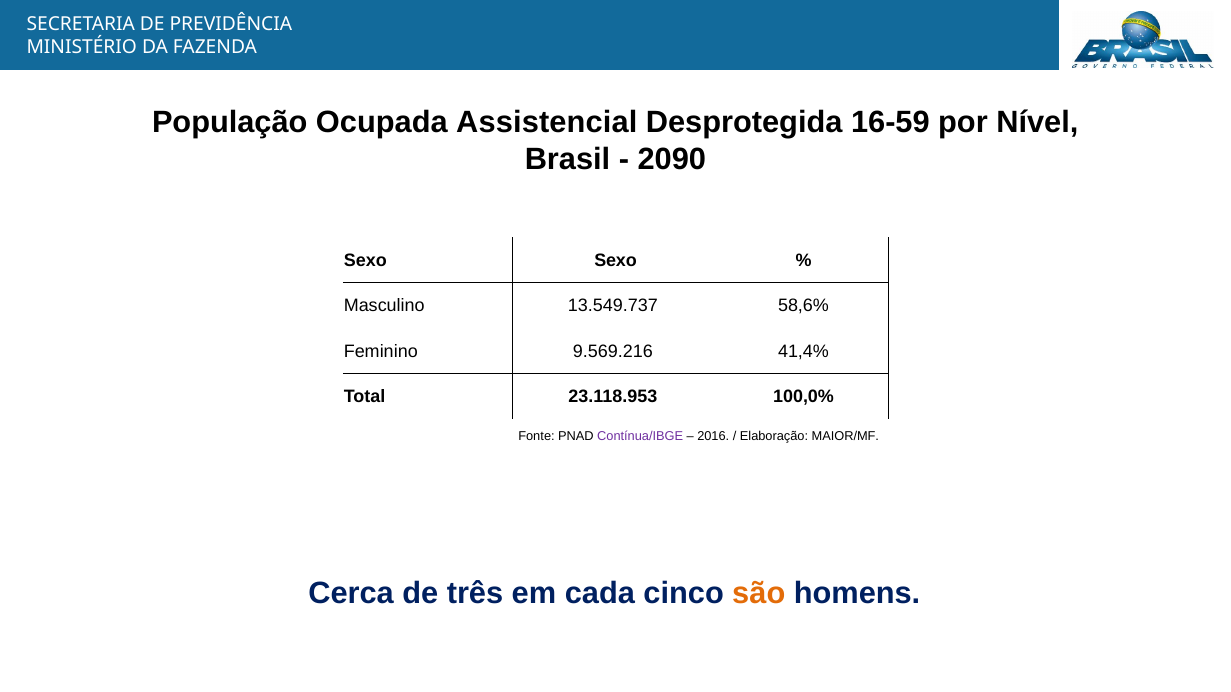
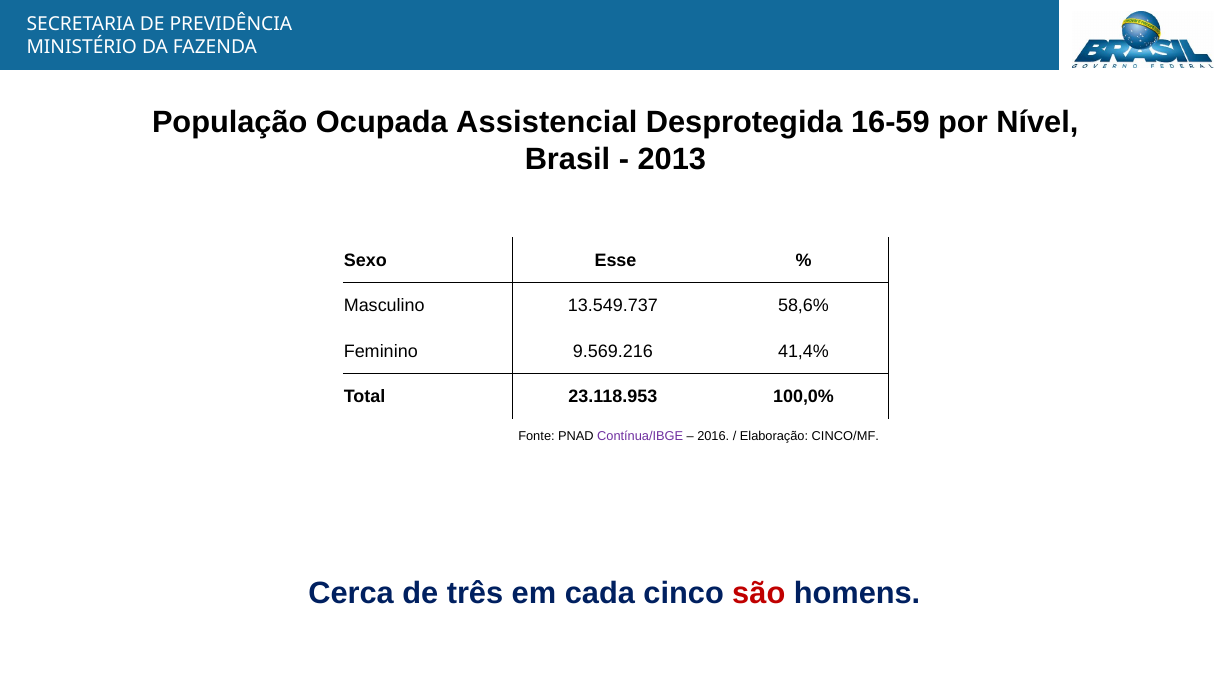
2090: 2090 -> 2013 (672, 160)
Sexo Sexo: Sexo -> Esse (616, 261)
MAIOR/MF: MAIOR/MF -> CINCO/MF (845, 436)
são colour: orange -> red (759, 593)
